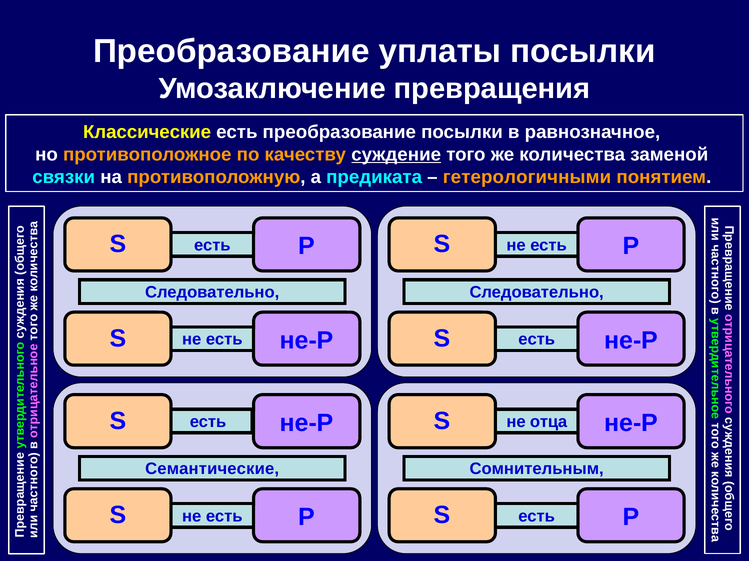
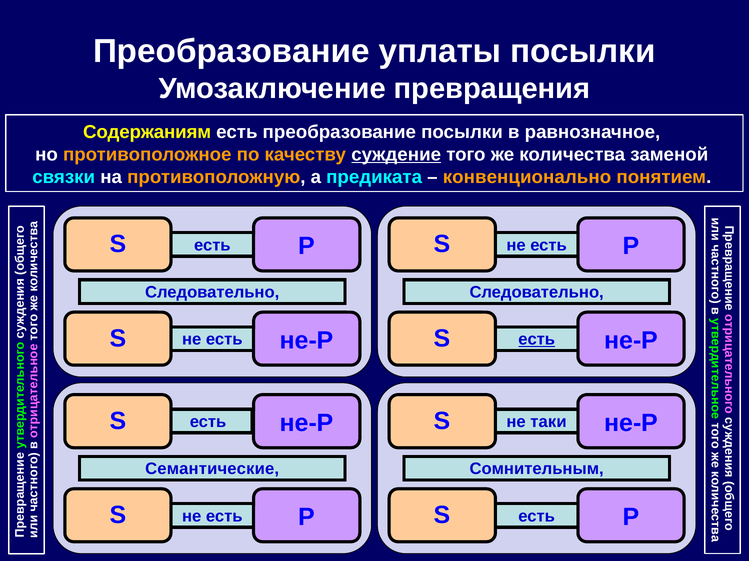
Классические: Классические -> Содержаниям (147, 132)
гетерологичными: гетерологичными -> конвенционально (527, 177)
есть underline: none -> present (537, 340)
отца: отца -> таки (548, 422)
